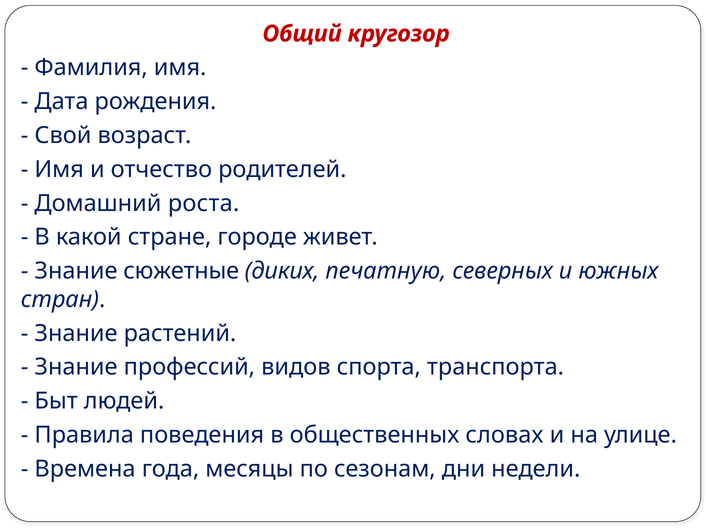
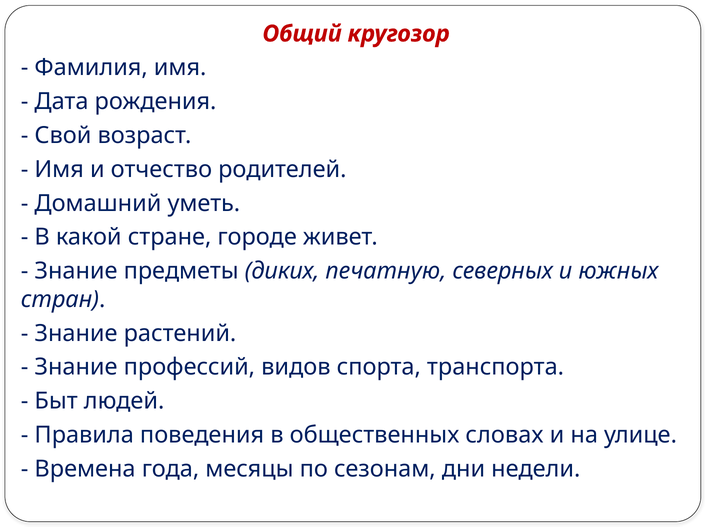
роста: роста -> уметь (204, 204)
сюжетные: сюжетные -> предметы (181, 271)
